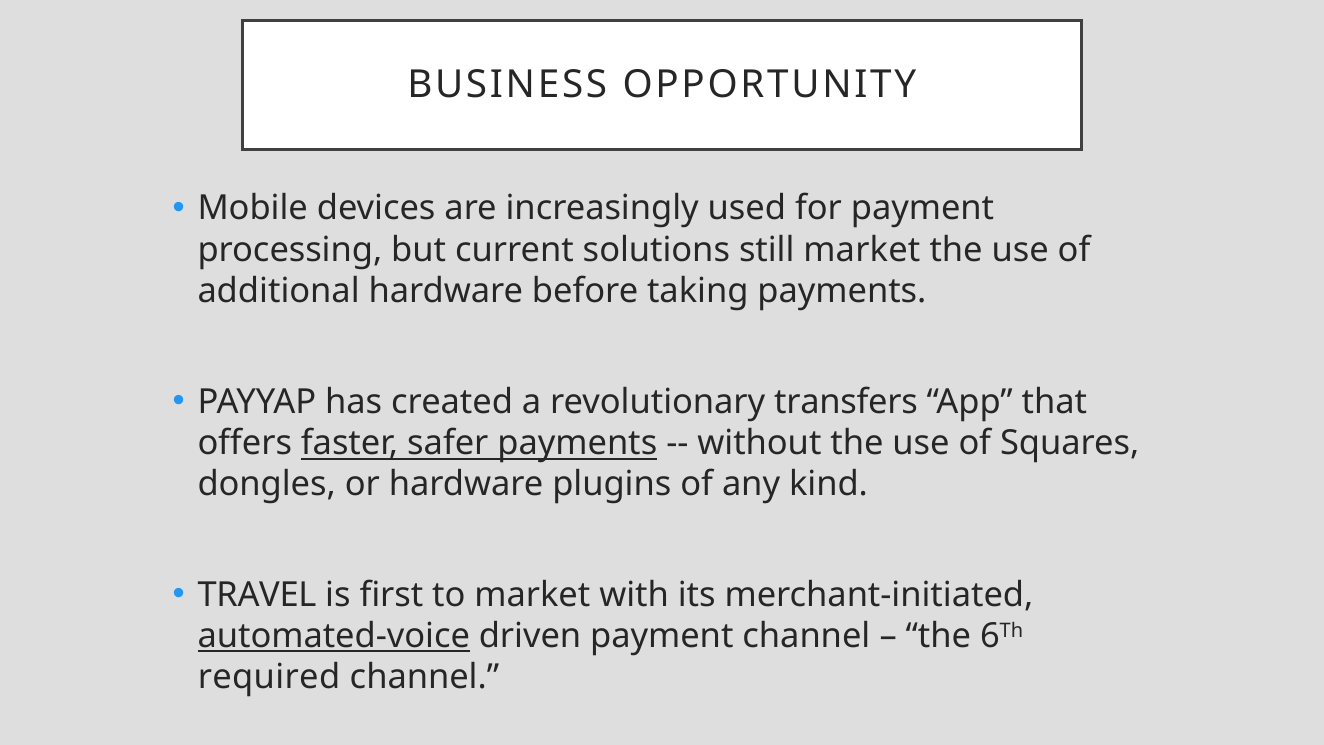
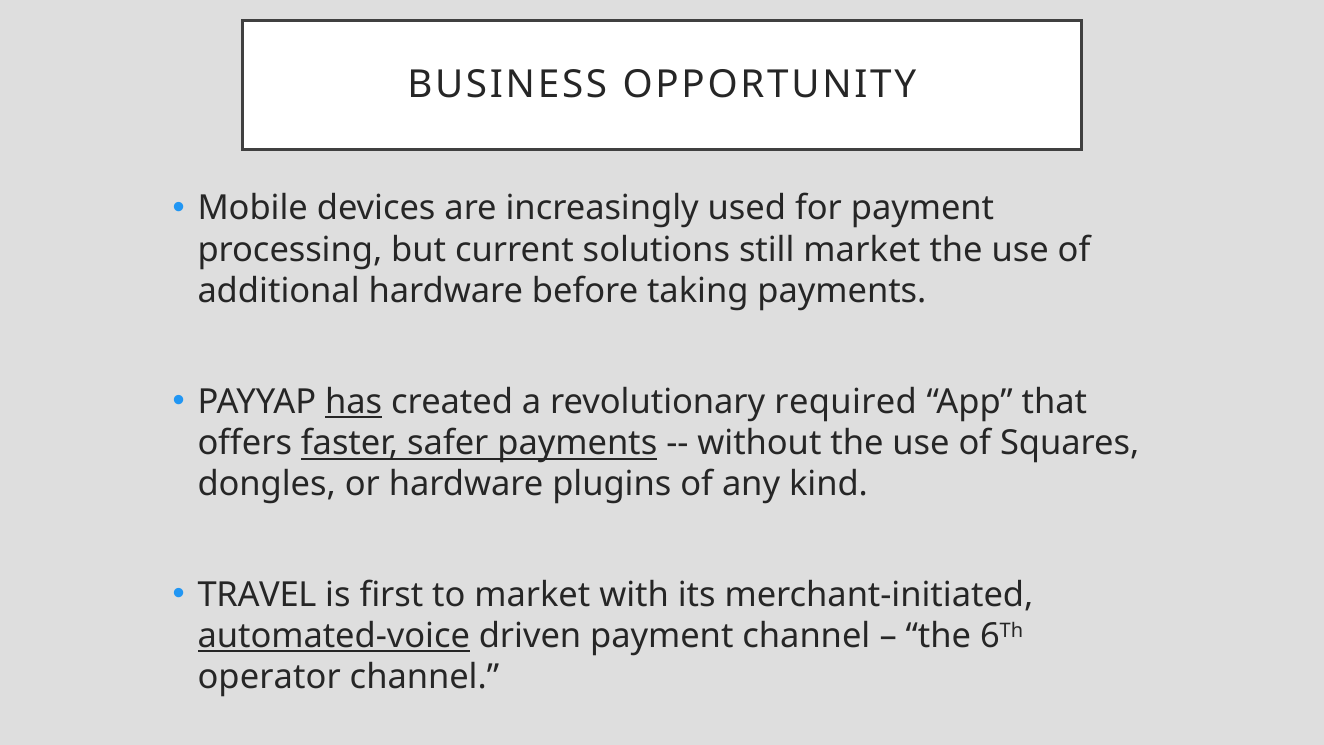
has underline: none -> present (354, 402)
transfers: transfers -> required (846, 402)
required: required -> operator (269, 677)
